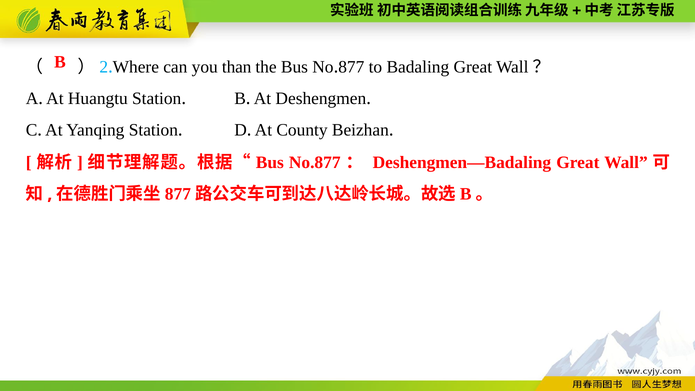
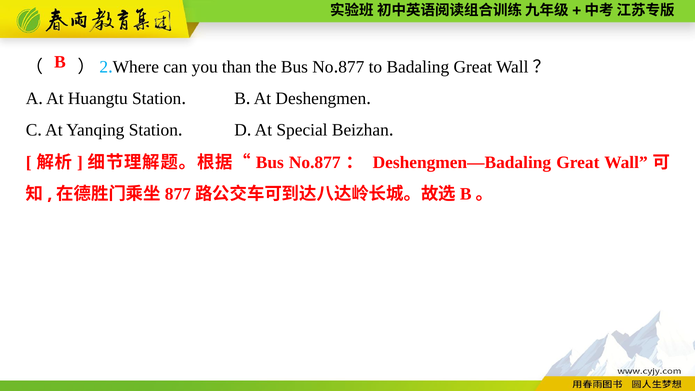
County: County -> Special (302, 130)
